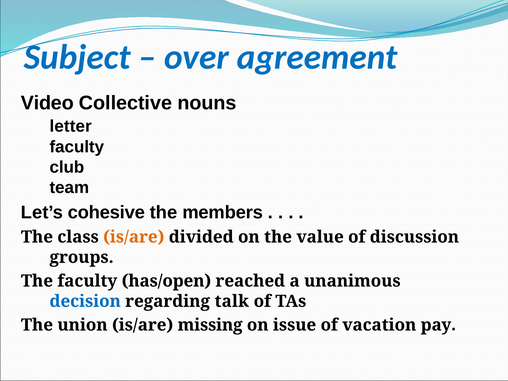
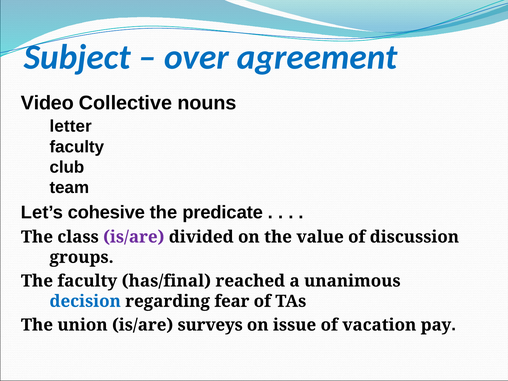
members: members -> predicate (223, 212)
is/are colour: orange -> purple (134, 237)
has/open: has/open -> has/final (166, 281)
talk: talk -> fear (232, 301)
missing: missing -> surveys (210, 325)
